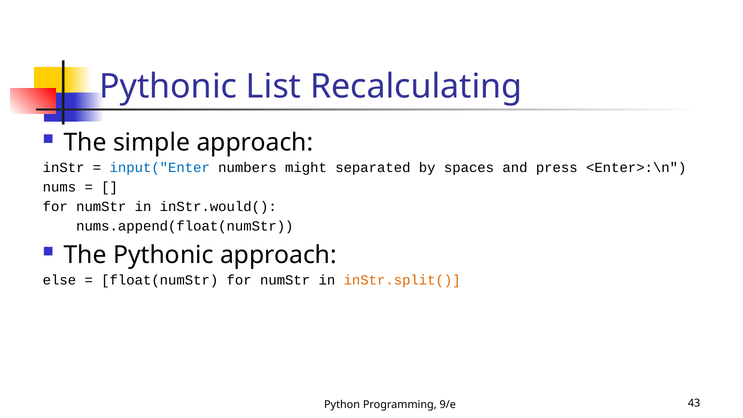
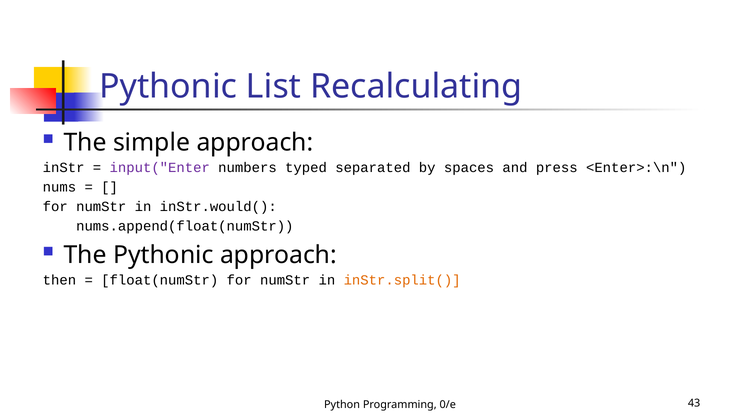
input("Enter colour: blue -> purple (160, 168)
might: might -> typed (306, 168)
else: else -> then (59, 280)
9/e: 9/e -> 0/e (448, 405)
